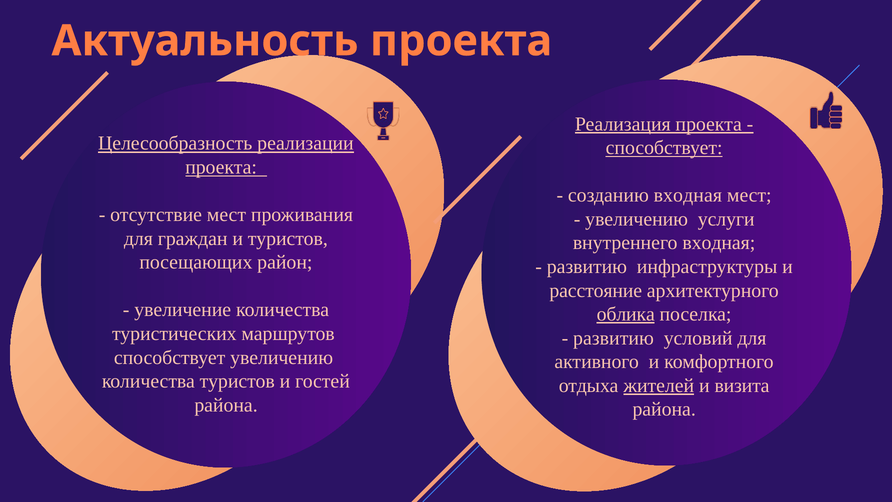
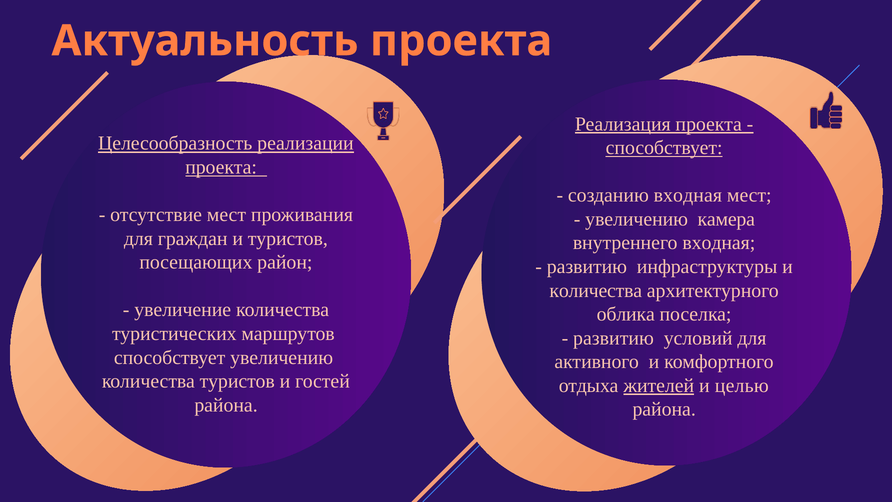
услуги: услуги -> камера (726, 219)
расстояние: расстояние -> количества (596, 290)
облика underline: present -> none (626, 314)
визита: визита -> целью (742, 385)
